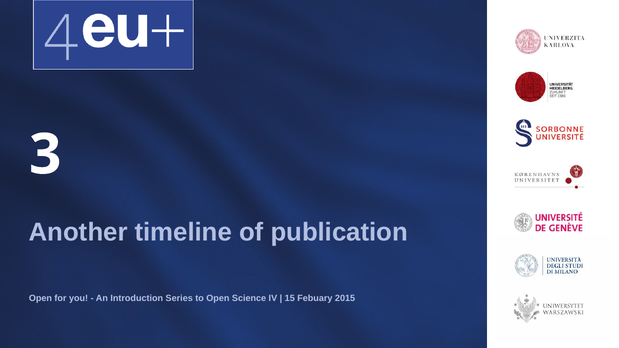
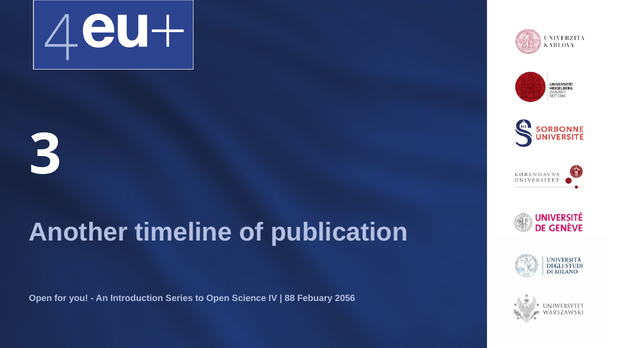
15: 15 -> 88 (290, 299)
2015: 2015 -> 2056 (345, 299)
